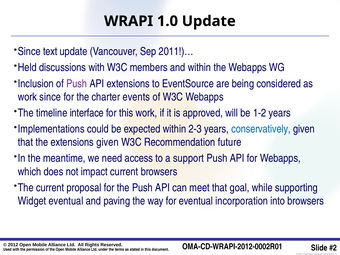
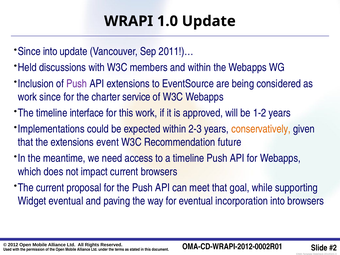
Since text: text -> into (50, 52)
events: events -> service (136, 97)
conservatively colour: blue -> orange (261, 129)
extensions given: given -> event (108, 142)
a support: support -> timeline (189, 158)
